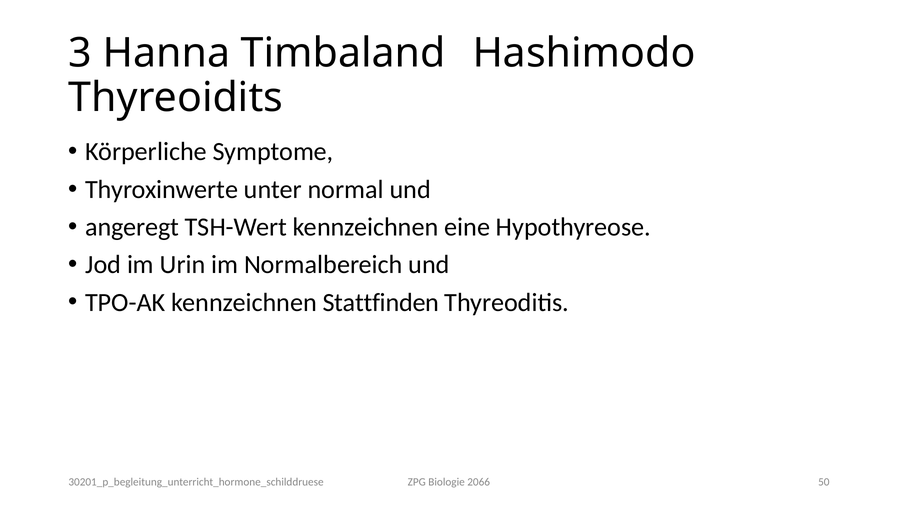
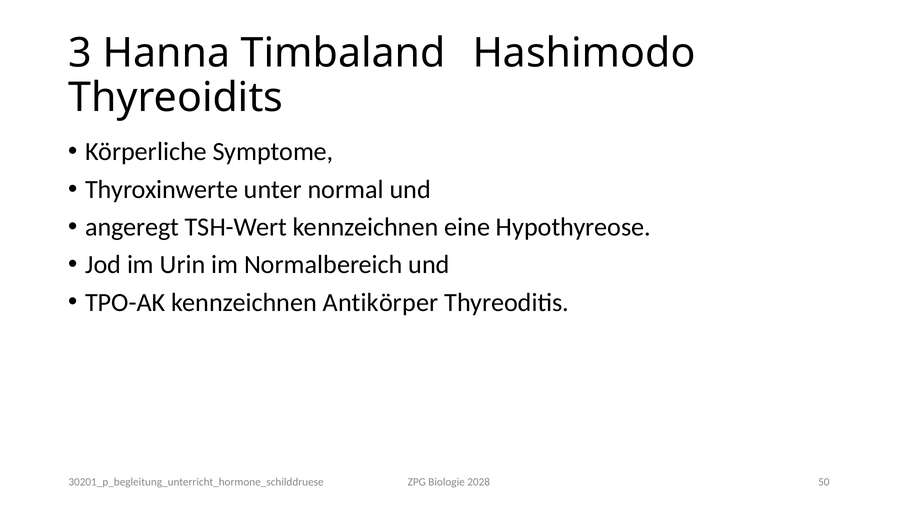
Stattfinden: Stattfinden -> Antikörper (381, 302)
2066: 2066 -> 2028 (479, 482)
